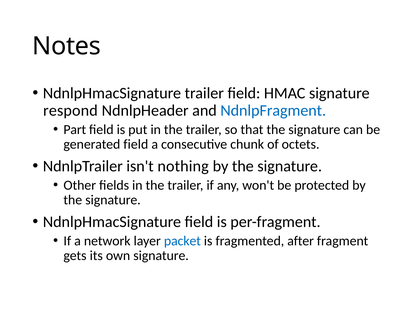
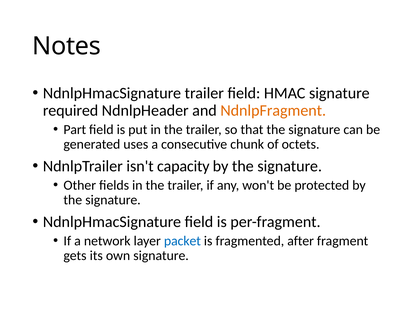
respond: respond -> required (71, 110)
NdnlpFragment colour: blue -> orange (273, 110)
generated field: field -> uses (136, 144)
nothing: nothing -> capacity (183, 166)
